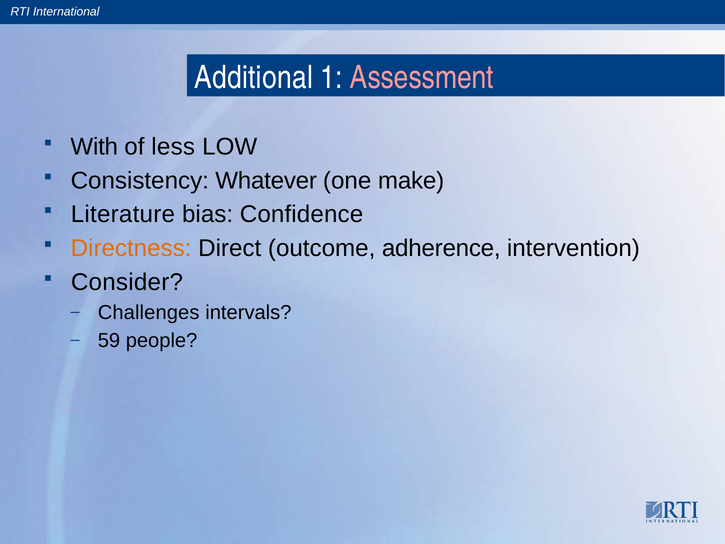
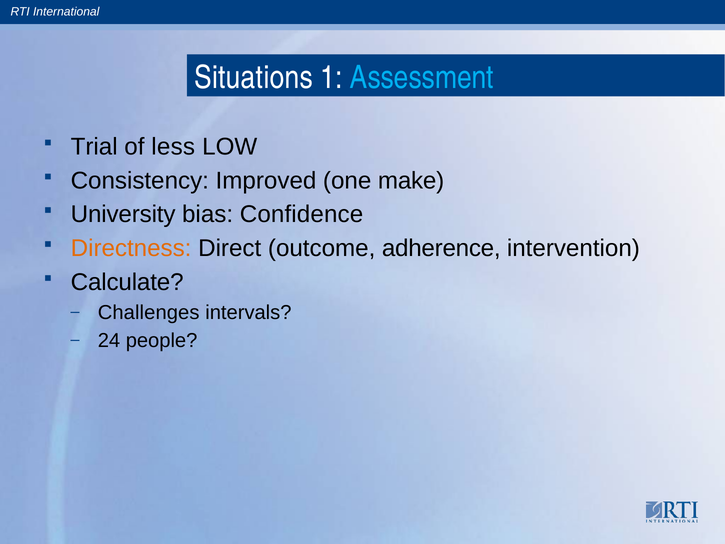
Additional: Additional -> Situations (254, 78)
Assessment colour: pink -> light blue (422, 78)
With: With -> Trial (94, 147)
Whatever: Whatever -> Improved (266, 181)
Literature: Literature -> University (123, 214)
Consider: Consider -> Calculate (127, 282)
59: 59 -> 24 (109, 341)
